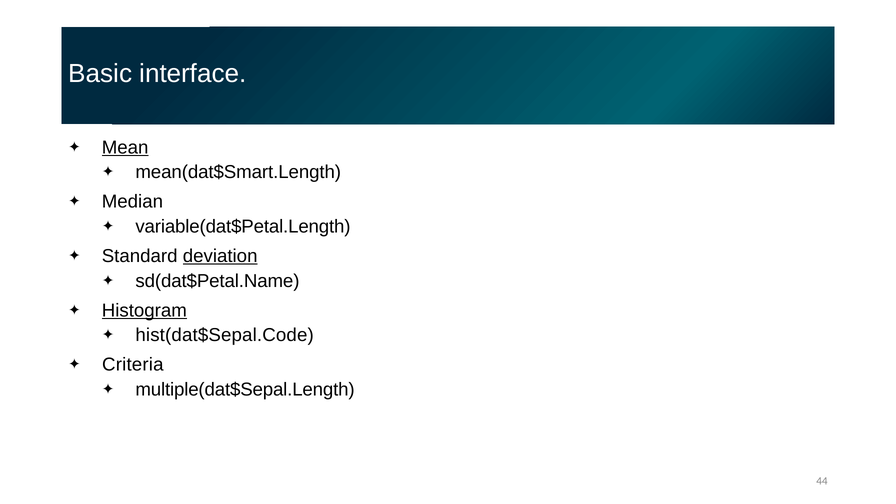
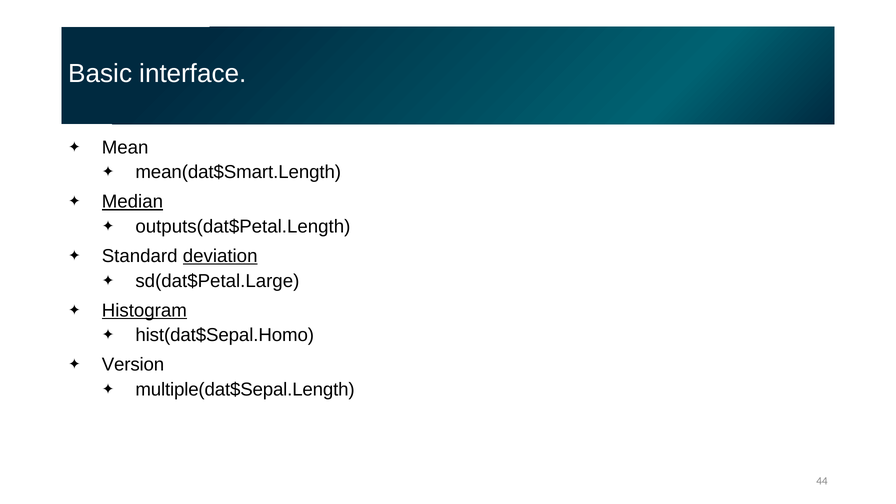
Mean underline: present -> none (125, 147)
Median underline: none -> present (132, 202)
variable(dat$Petal.Length: variable(dat$Petal.Length -> outputs(dat$Petal.Length (243, 227)
sd(dat$Petal.Name: sd(dat$Petal.Name -> sd(dat$Petal.Large (217, 281)
hist(dat$Sepal.Code: hist(dat$Sepal.Code -> hist(dat$Sepal.Homo (225, 335)
Criteria: Criteria -> Version (133, 365)
